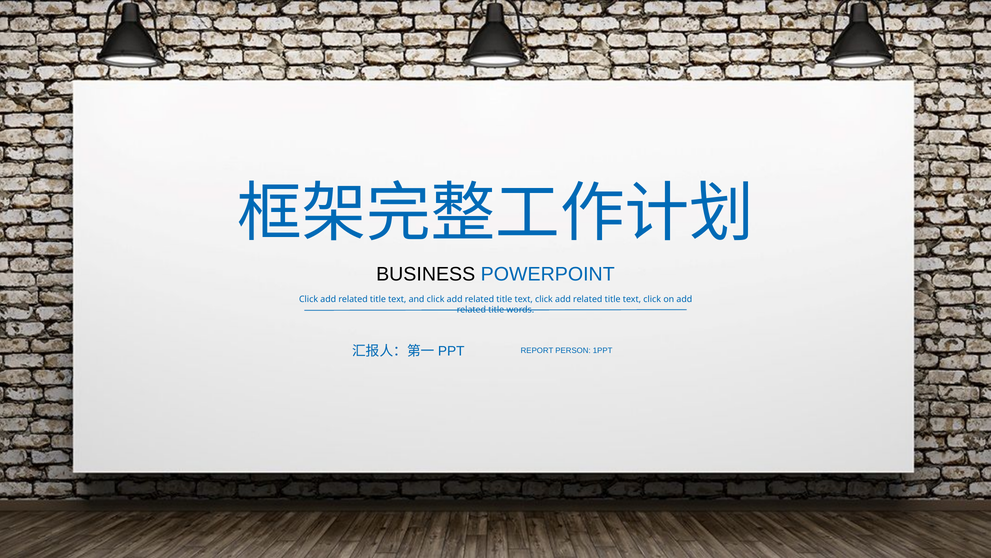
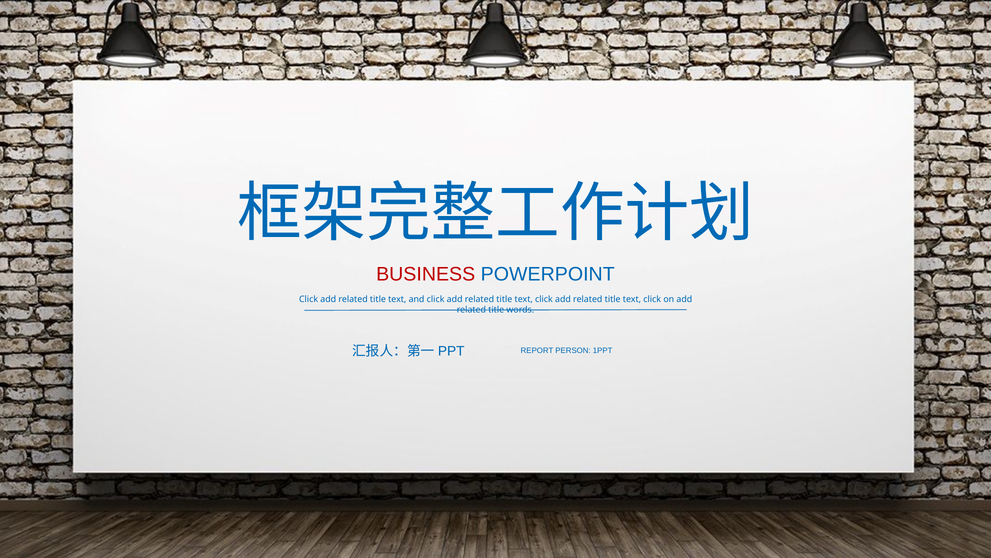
BUSINESS colour: black -> red (426, 274)
